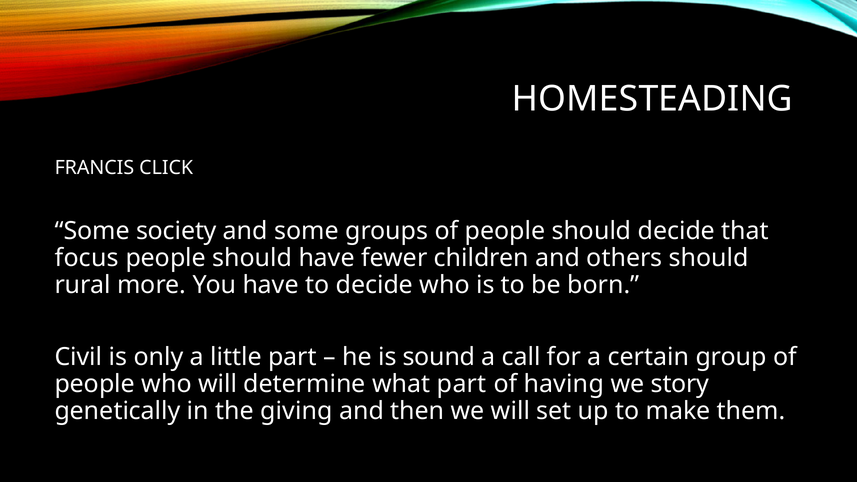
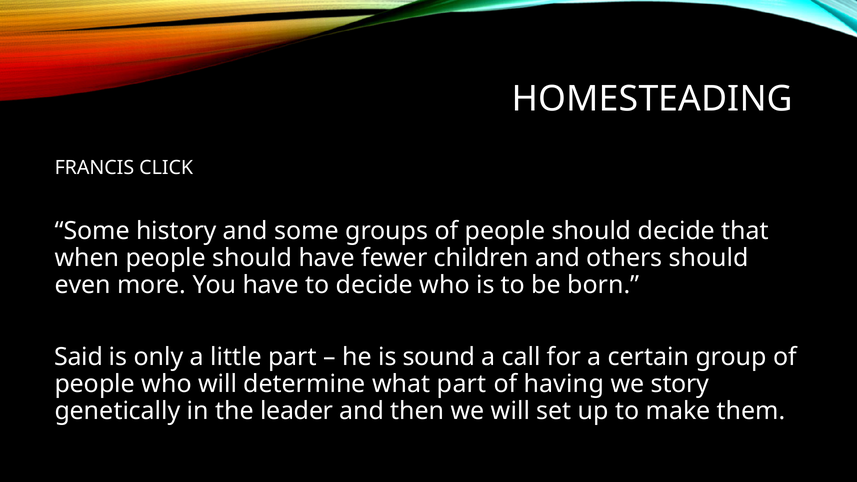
society: society -> history (176, 231)
focus: focus -> when (87, 258)
rural: rural -> even (83, 285)
Civil: Civil -> Said (79, 357)
giving: giving -> leader (297, 411)
